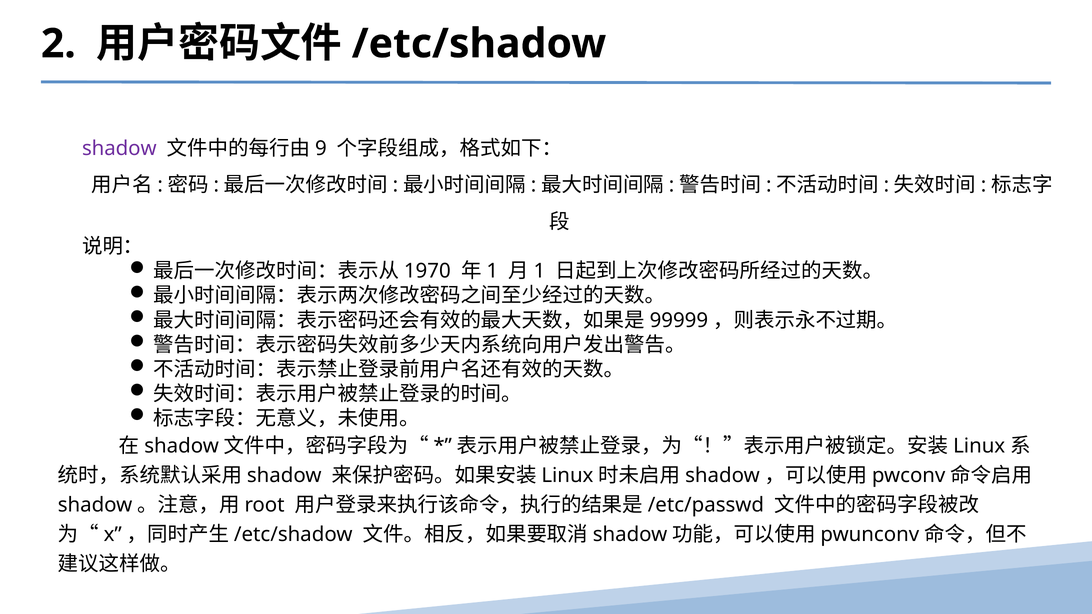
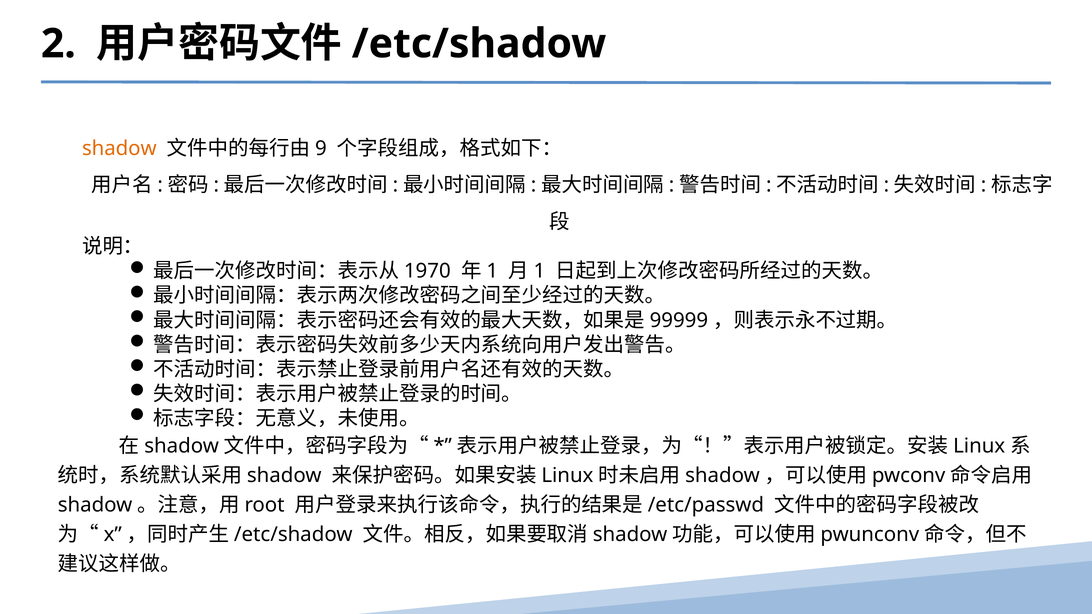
shadow colour: purple -> orange (119, 148)
